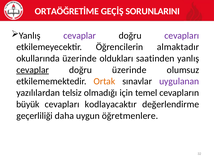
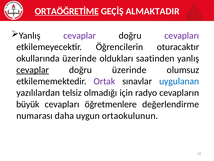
ORTAÖĞRETİME underline: none -> present (67, 11)
SORUNLARINI: SORUNLARINI -> ALMAKTADIR (153, 11)
almaktadır: almaktadır -> oturacaktır (178, 47)
Ortak colour: orange -> purple (104, 81)
uygulanan colour: purple -> blue (179, 81)
temel: temel -> radyo (146, 93)
kodlayacaktır: kodlayacaktır -> öğretmenlere (111, 104)
geçerliliği: geçerliliği -> numarası (34, 115)
öğretmenlere: öğretmenlere -> ortaokulunun (130, 115)
